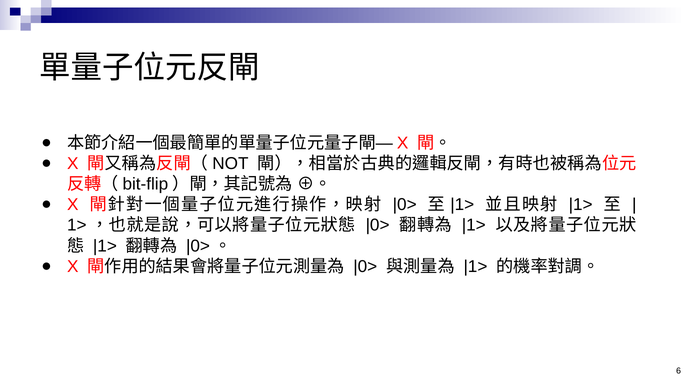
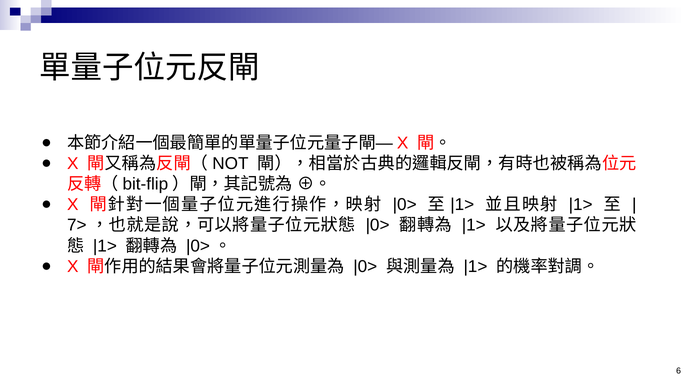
1>: 1> -> 7> (77, 225)
